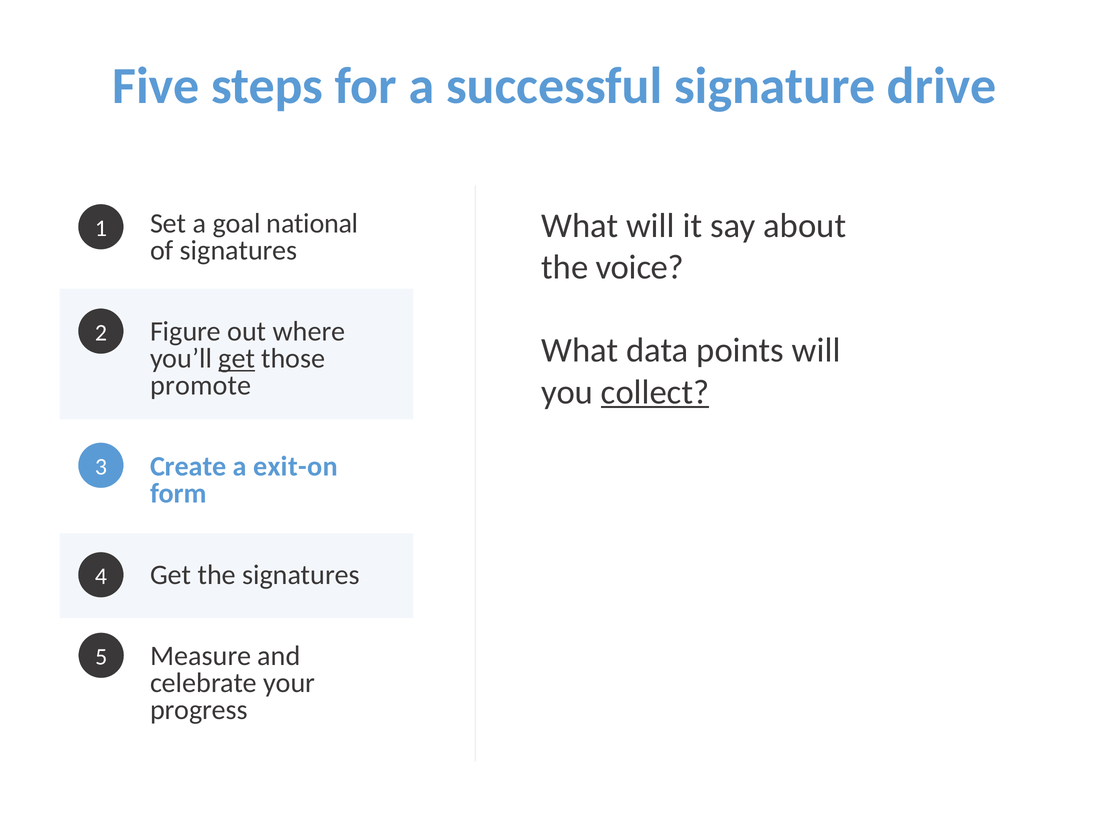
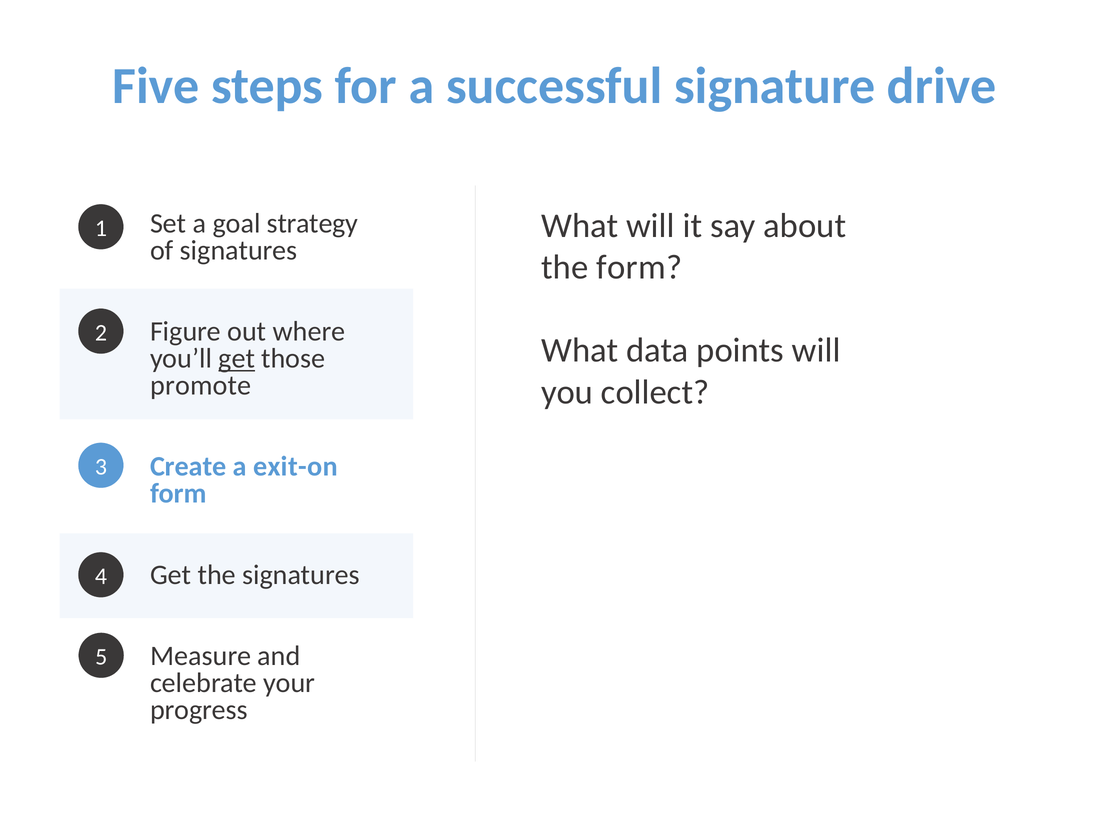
national: national -> strategy (312, 224)
the voice: voice -> form (639, 267)
collect underline: present -> none (655, 392)
